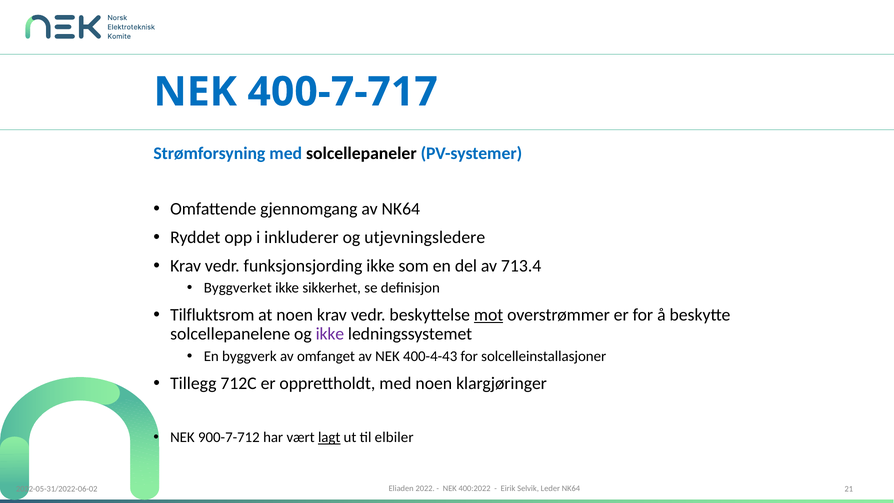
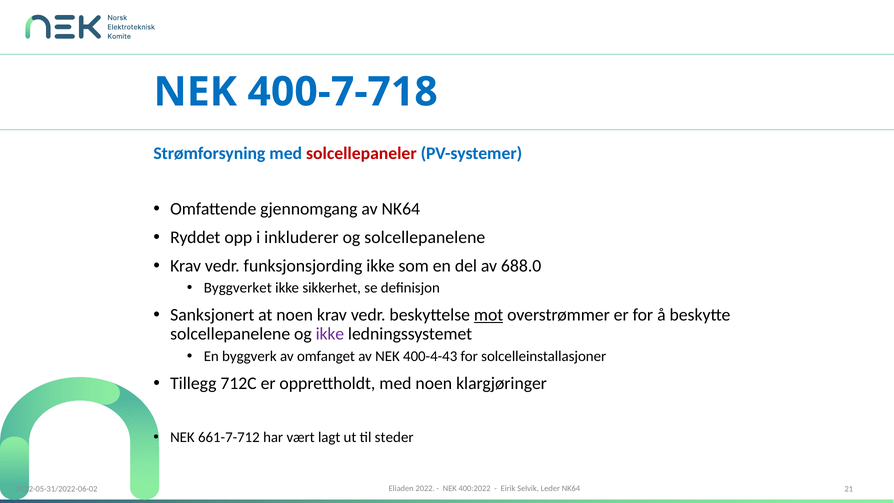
400-7-717: 400-7-717 -> 400-7-718 (343, 92)
solcellepaneler colour: black -> red (361, 153)
og utjevningsledere: utjevningsledere -> solcellepanelene (425, 237)
713.4: 713.4 -> 688.0 (521, 266)
Tilfluktsrom: Tilfluktsrom -> Sanksjonert (212, 315)
900-7-712: 900-7-712 -> 661-7-712 (229, 437)
lagt underline: present -> none (329, 437)
elbiler: elbiler -> steder (394, 437)
